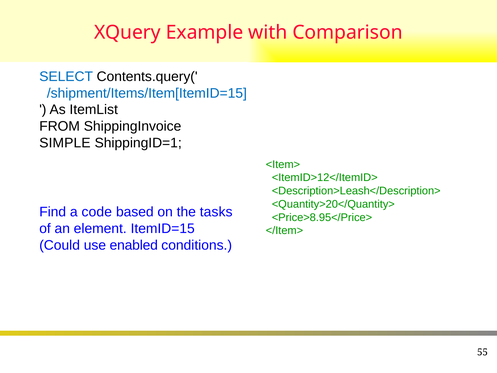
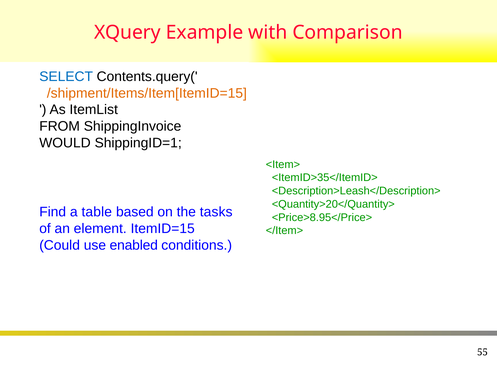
/shipment/Items/Item[ItemID=15 colour: blue -> orange (147, 93)
SIMPLE: SIMPLE -> WOULD (65, 143)
<ItemID>12</ItemID>: <ItemID>12</ItemID> -> <ItemID>35</ItemID> (325, 178)
code: code -> table (97, 212)
